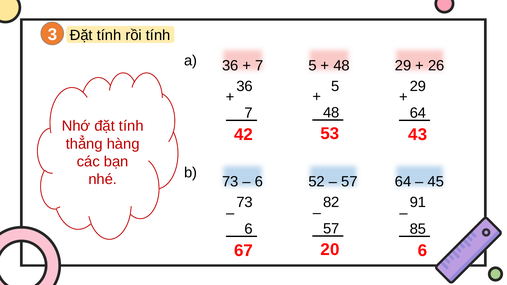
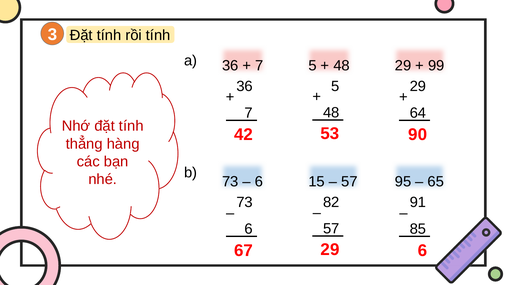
26: 26 -> 99 (436, 66)
43: 43 -> 90 (418, 135)
52: 52 -> 15 (317, 182)
57 64: 64 -> 95 (403, 182)
45: 45 -> 65 (436, 182)
67 20: 20 -> 29 (330, 250)
